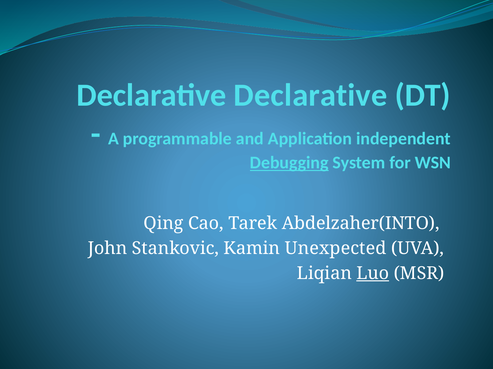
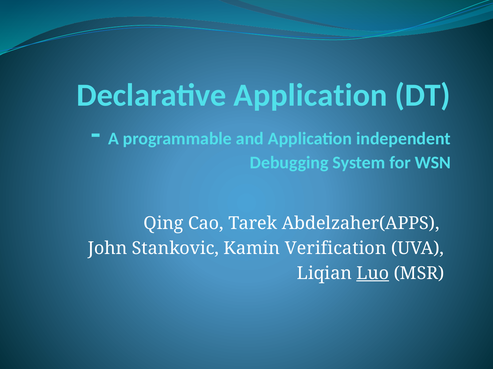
Declarative Declarative: Declarative -> Application (311, 95)
Debugging underline: present -> none (289, 163)
Abdelzaher(INTO: Abdelzaher(INTO -> Abdelzaher(APPS (361, 224)
Unexpected: Unexpected -> Verification (336, 249)
